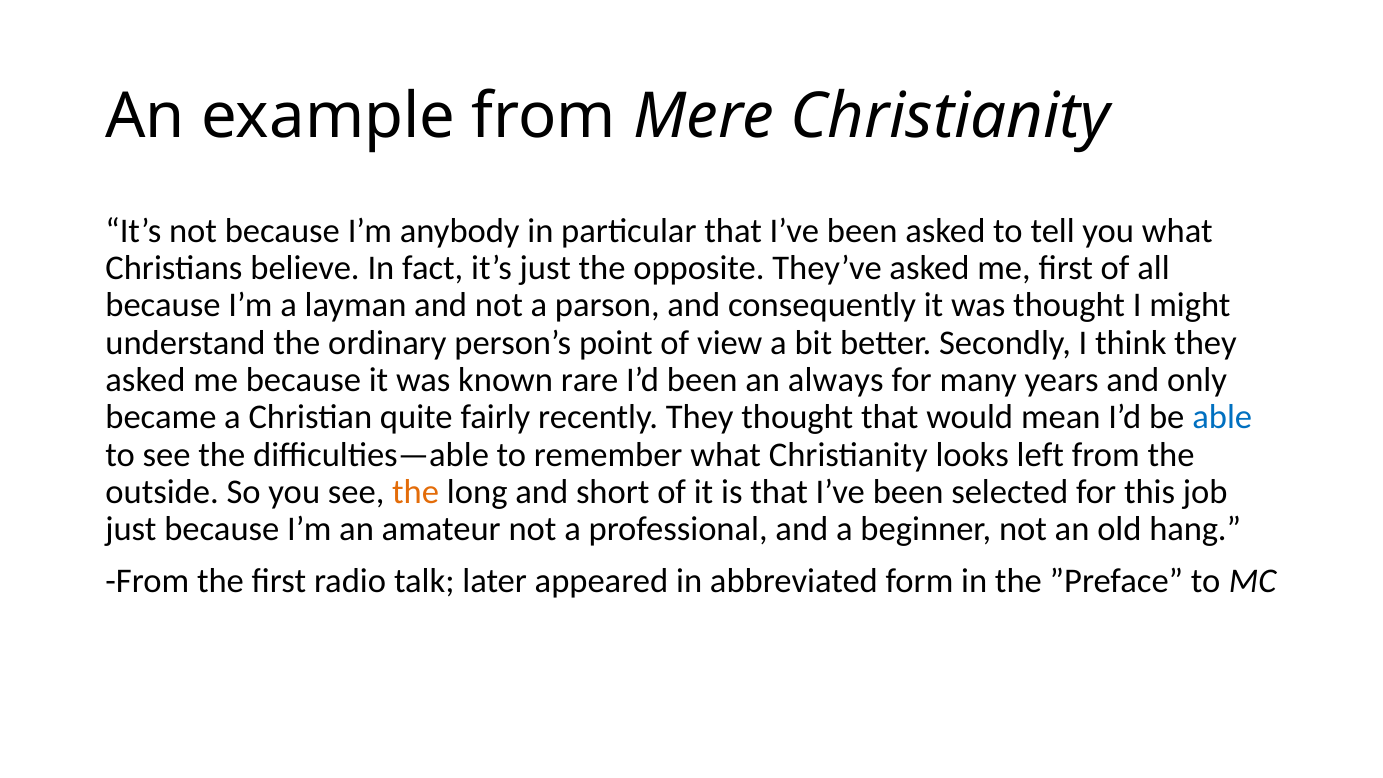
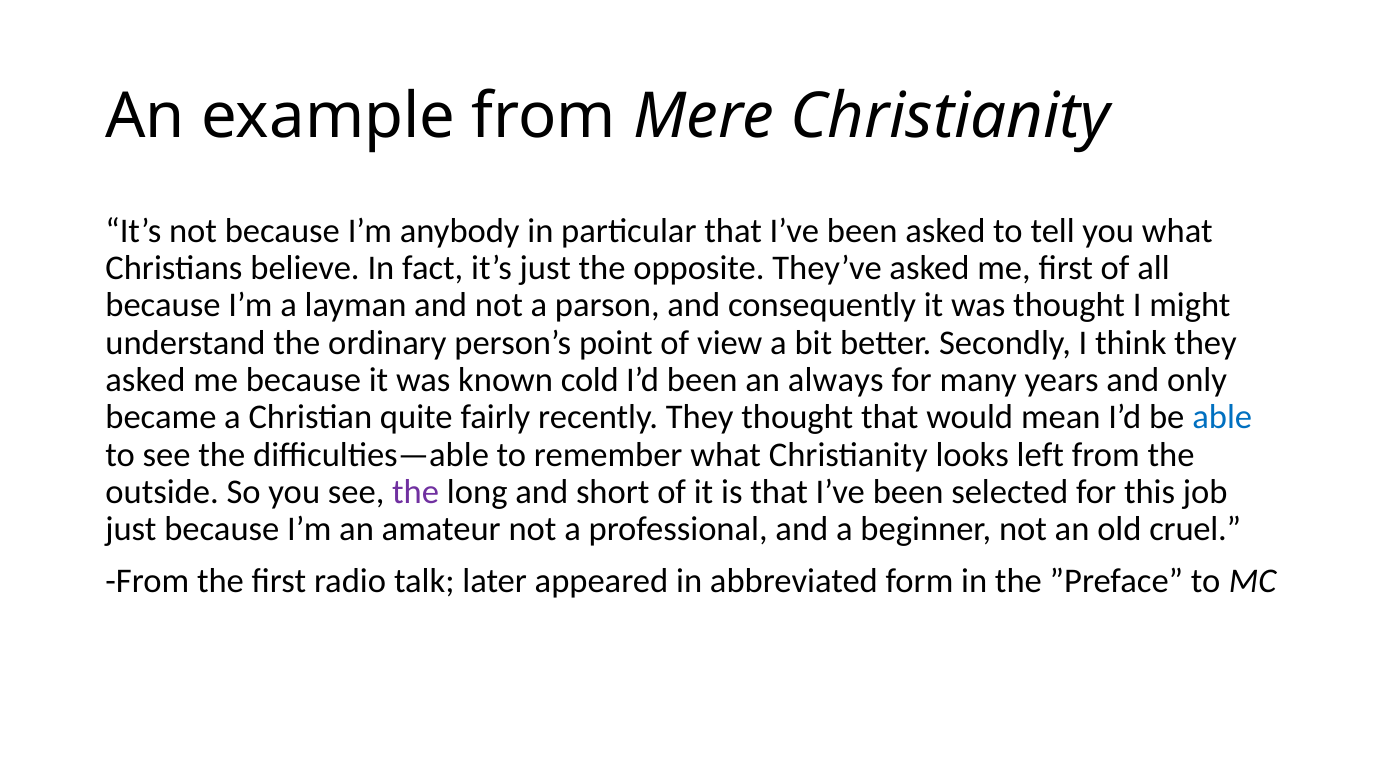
rare: rare -> cold (590, 380)
the colour: orange -> purple (416, 492)
hang: hang -> cruel (1195, 529)
